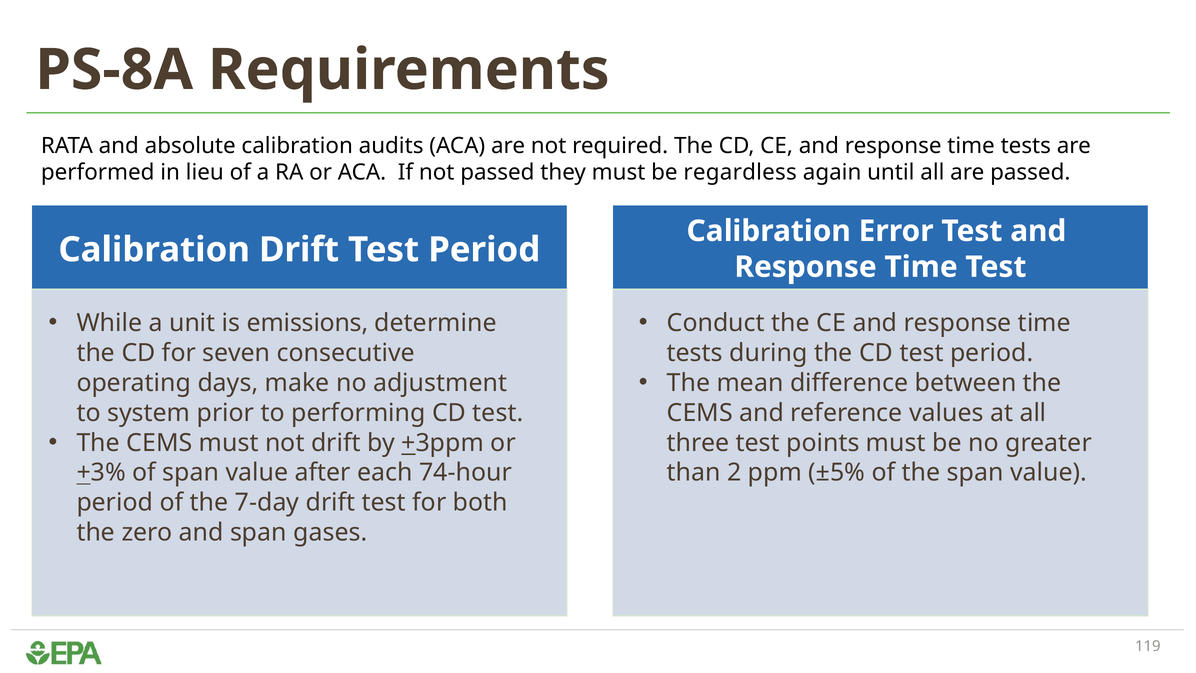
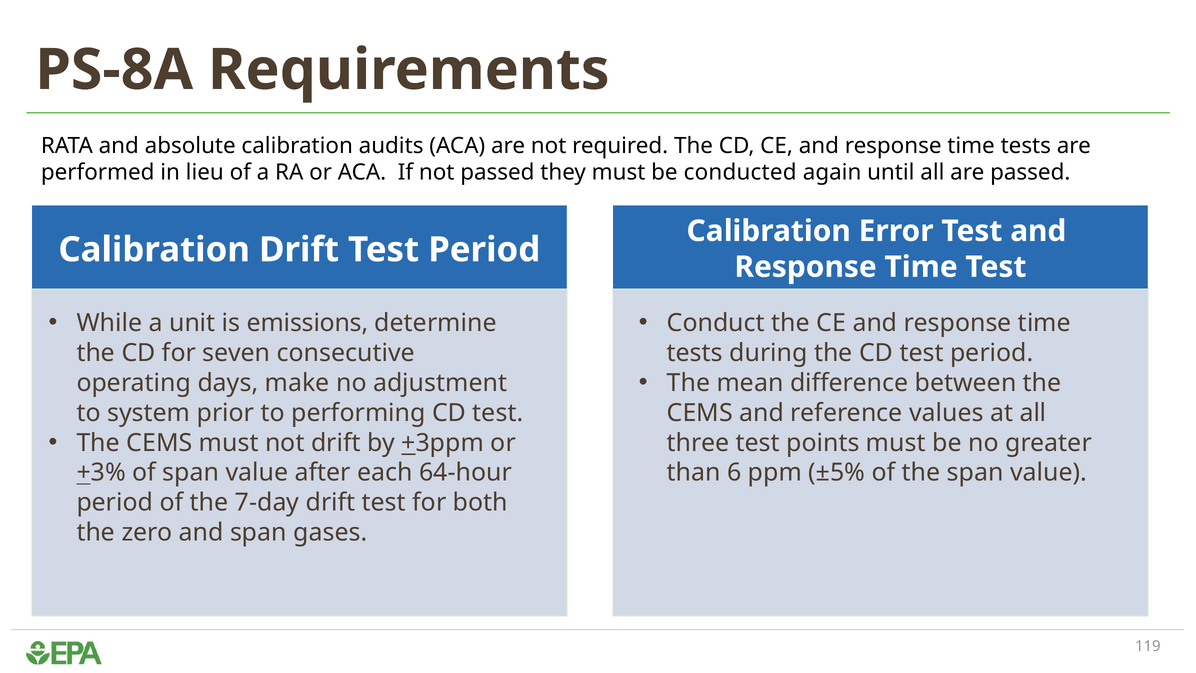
regardless: regardless -> conducted (740, 172)
74-hour: 74-hour -> 64-hour (466, 473)
2: 2 -> 6 (734, 473)
